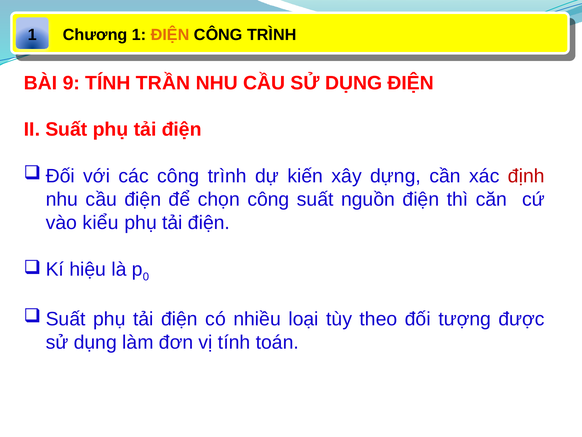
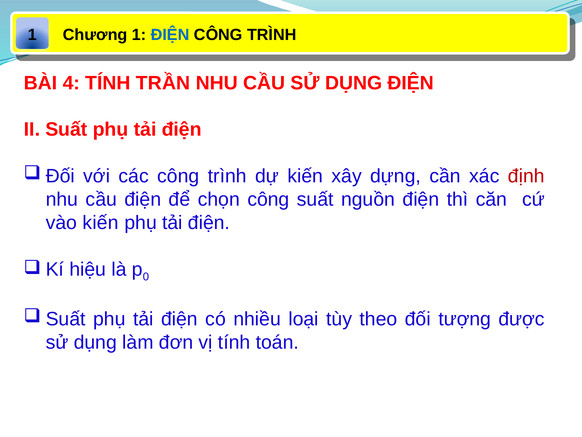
ĐIỆN colour: orange -> blue (170, 35)
9: 9 -> 4 (71, 83)
vào kiểu: kiểu -> kiến (101, 223)
